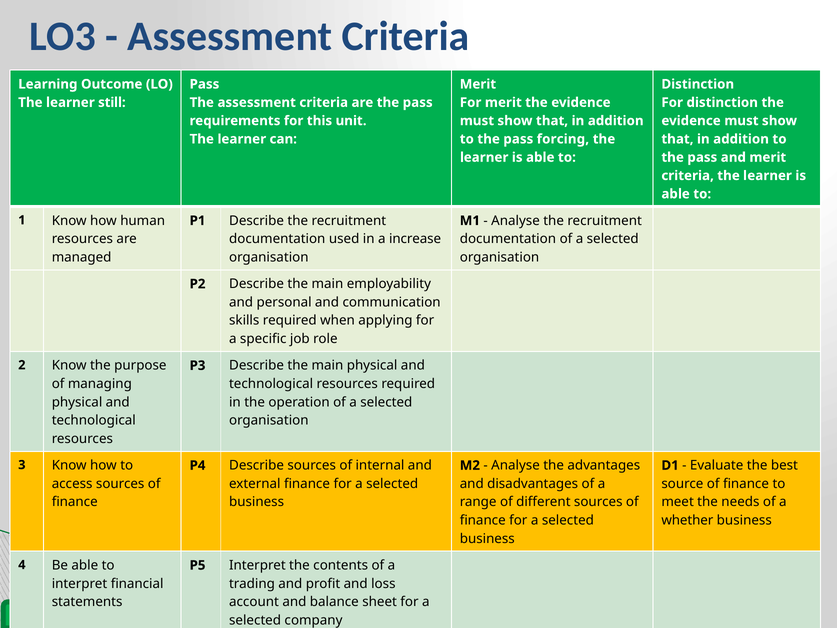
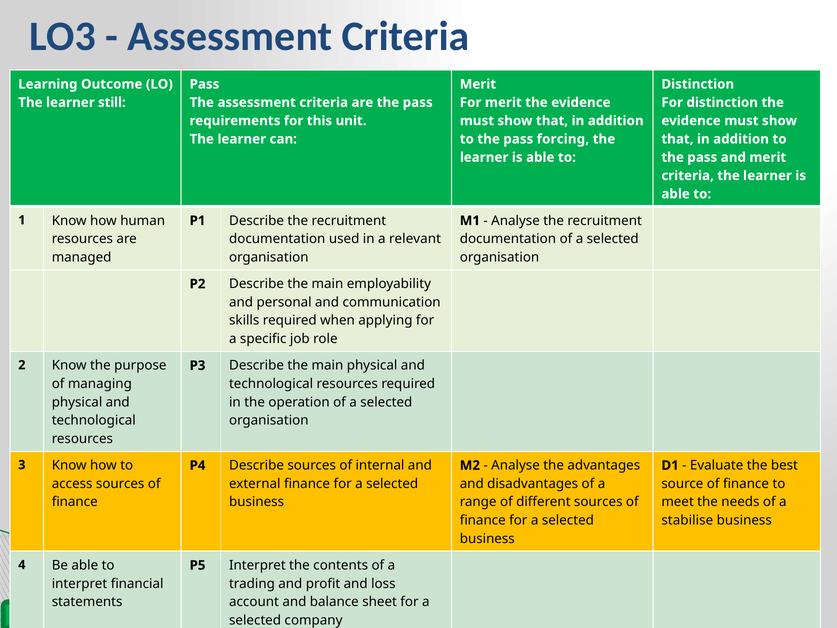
increase: increase -> relevant (415, 239)
whether: whether -> stabilise (687, 520)
